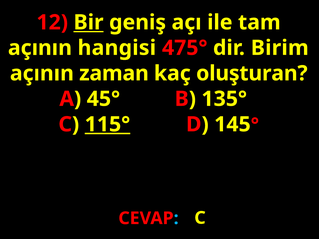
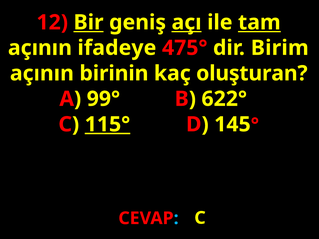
açı underline: none -> present (187, 22)
tam underline: none -> present (259, 22)
hangisi: hangisi -> ifadeye (117, 48)
zaman: zaman -> birinin (114, 73)
45°: 45° -> 99° (103, 99)
135°: 135° -> 622° (224, 99)
